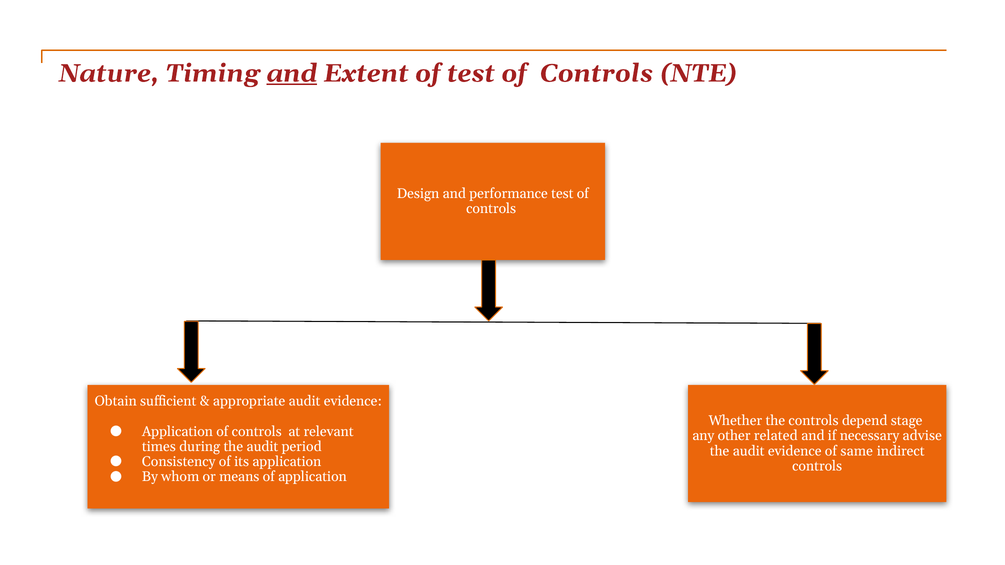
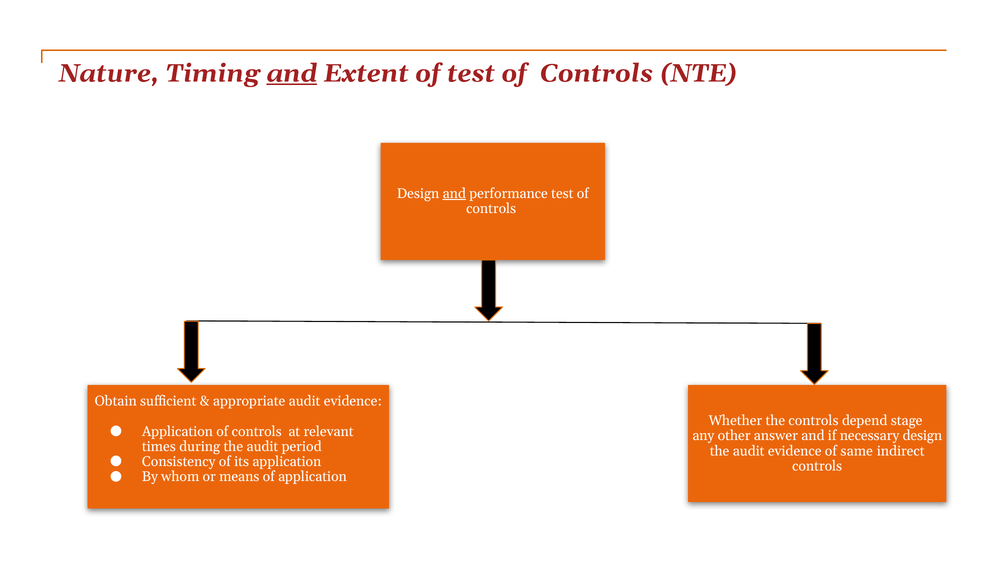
and underline: none -> present (454, 194)
related: related -> answer (776, 436)
necessary advise: advise -> design (922, 436)
